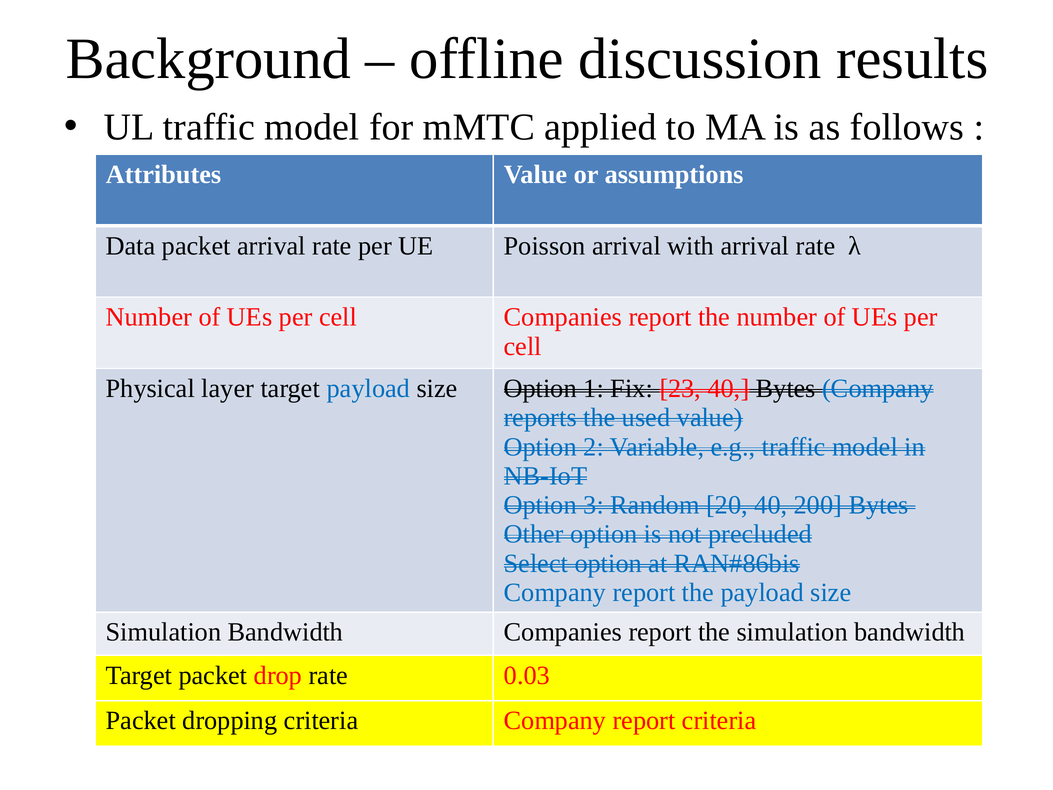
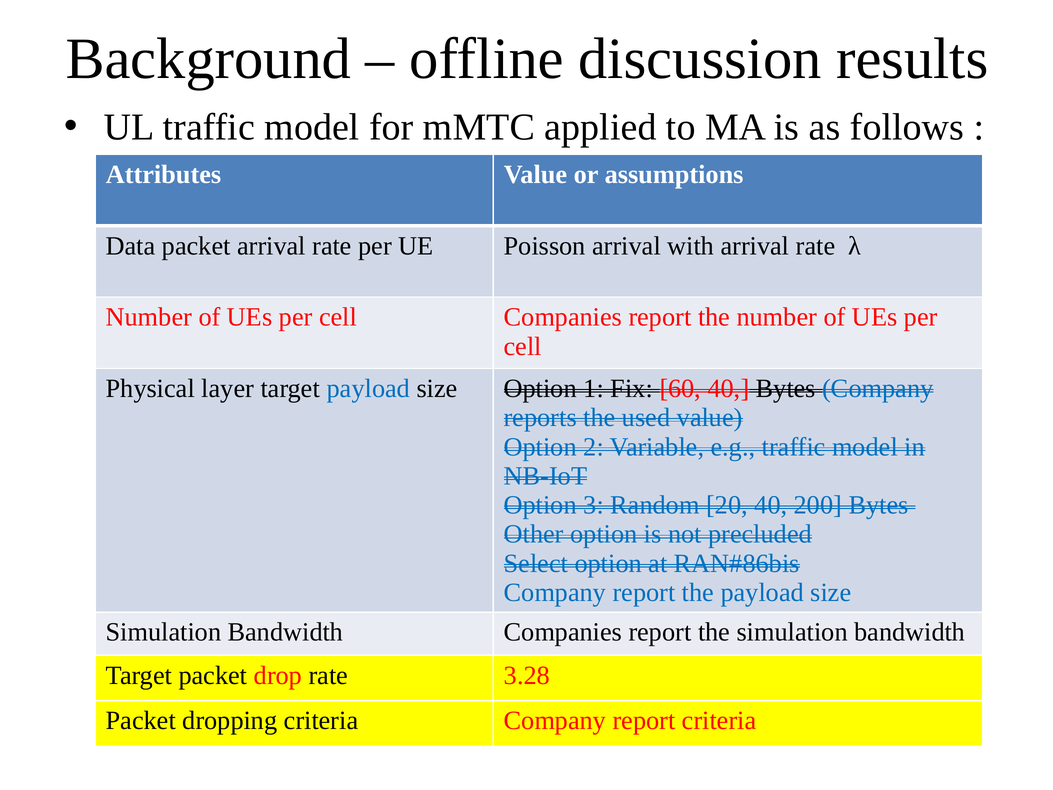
23: 23 -> 60 (680, 388)
0.03: 0.03 -> 3.28 (527, 675)
